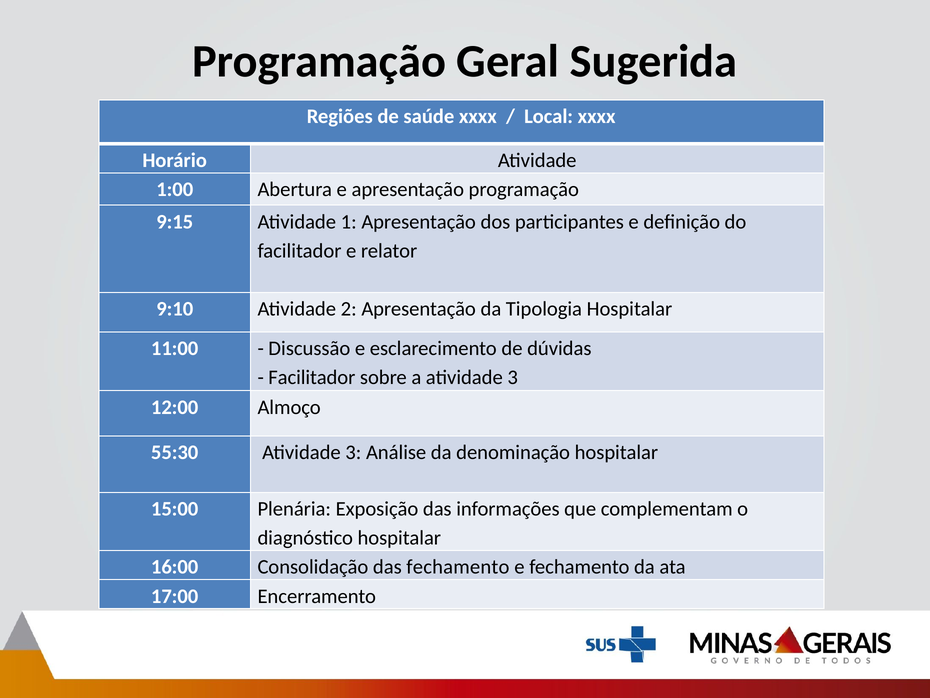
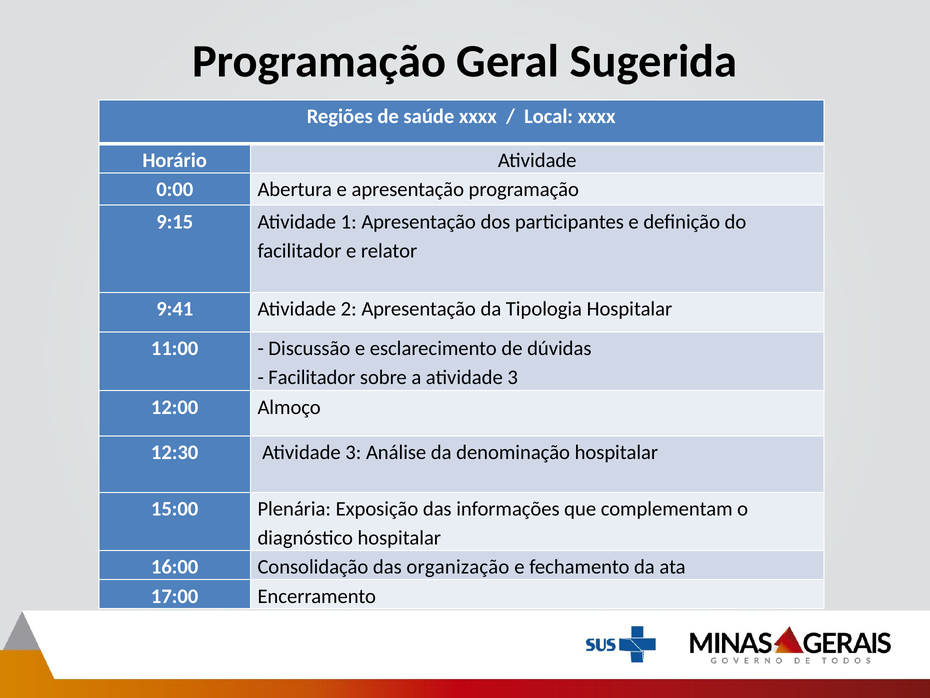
1:00: 1:00 -> 0:00 (175, 189)
9:10: 9:10 -> 9:41 (175, 309)
55:30: 55:30 -> 12:30 (175, 452)
das fechamento: fechamento -> organização (458, 567)
